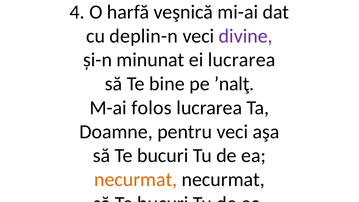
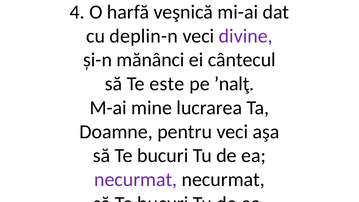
minunat: minunat -> mănânci (150, 60)
ei lucrarea: lucrarea -> cântecul (242, 60)
bine: bine -> este (167, 84)
folos: folos -> mine (152, 108)
necurmat colour: orange -> purple (136, 180)
